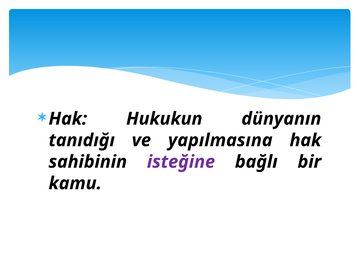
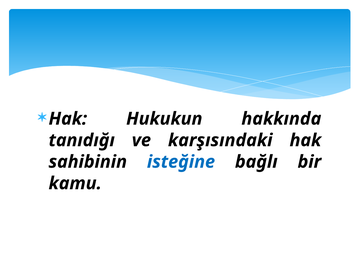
dünyanın: dünyanın -> hakkında (281, 119)
yapılmasına: yapılmasına -> karşısındaki (220, 140)
isteğine colour: purple -> blue (181, 162)
